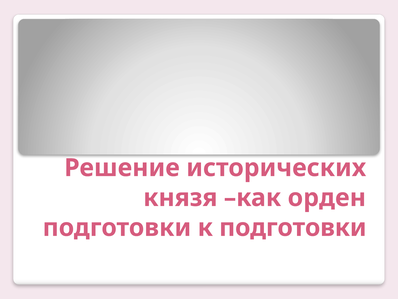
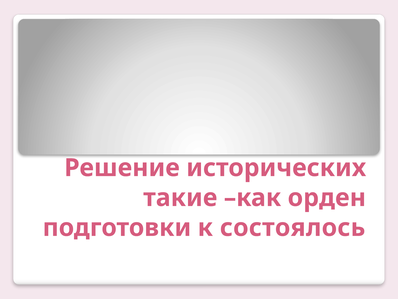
князя: князя -> такие (180, 197)
к подготовки: подготовки -> состоялось (293, 227)
